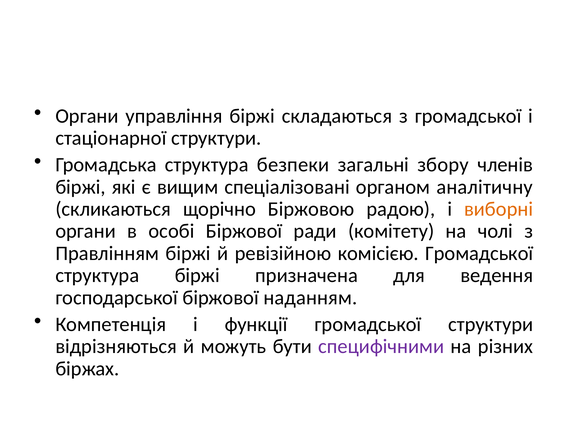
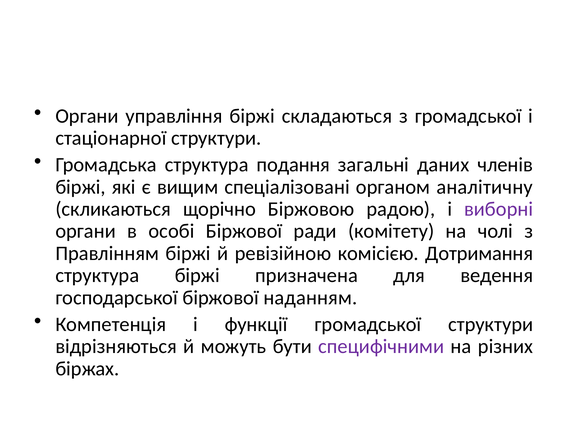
безпеки: безпеки -> подання (293, 165)
збору: збору -> даних (443, 165)
виборні colour: orange -> purple (499, 209)
комісією Громадської: Громадської -> Дотримання (479, 253)
